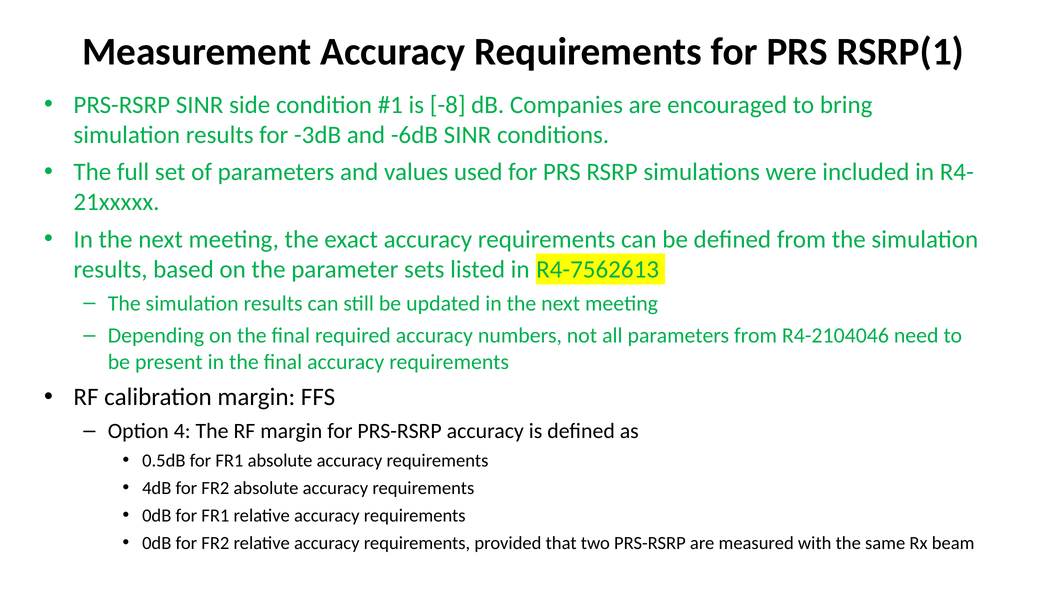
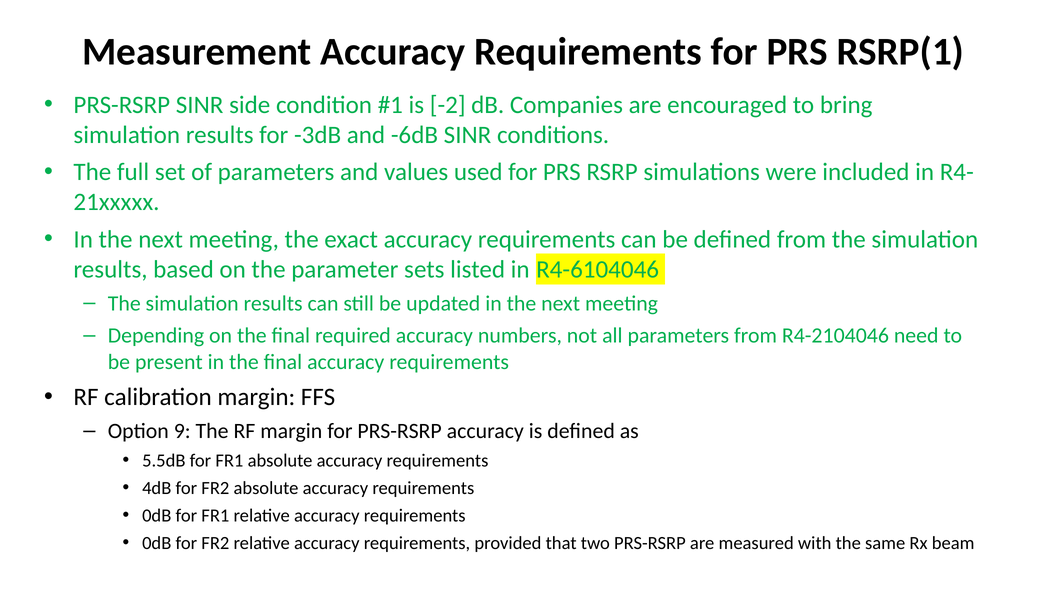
-8: -8 -> -2 (448, 105)
R4-7562613: R4-7562613 -> R4-6104046 (598, 269)
4: 4 -> 9 (182, 431)
0.5dB: 0.5dB -> 5.5dB (164, 460)
